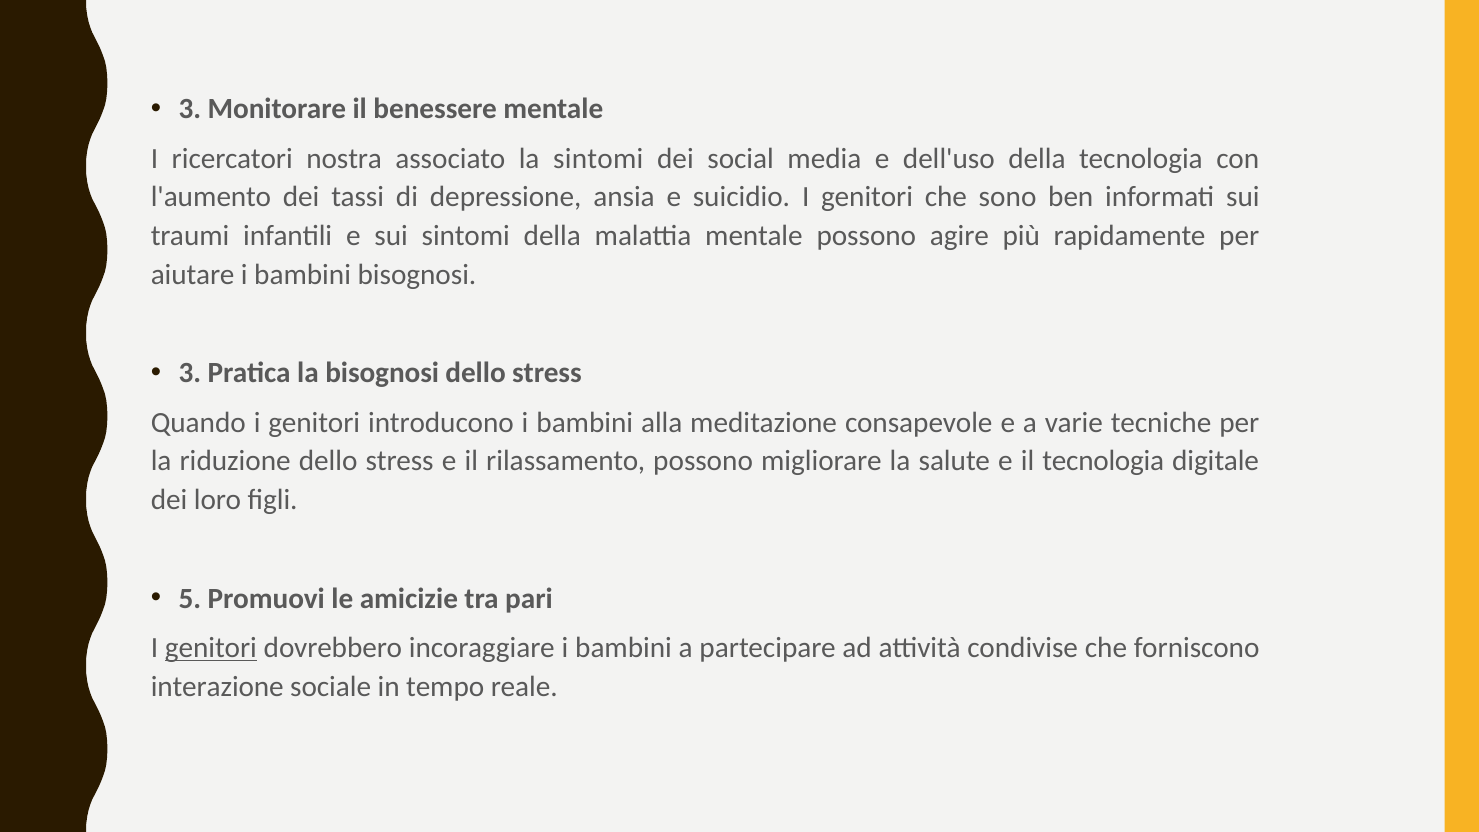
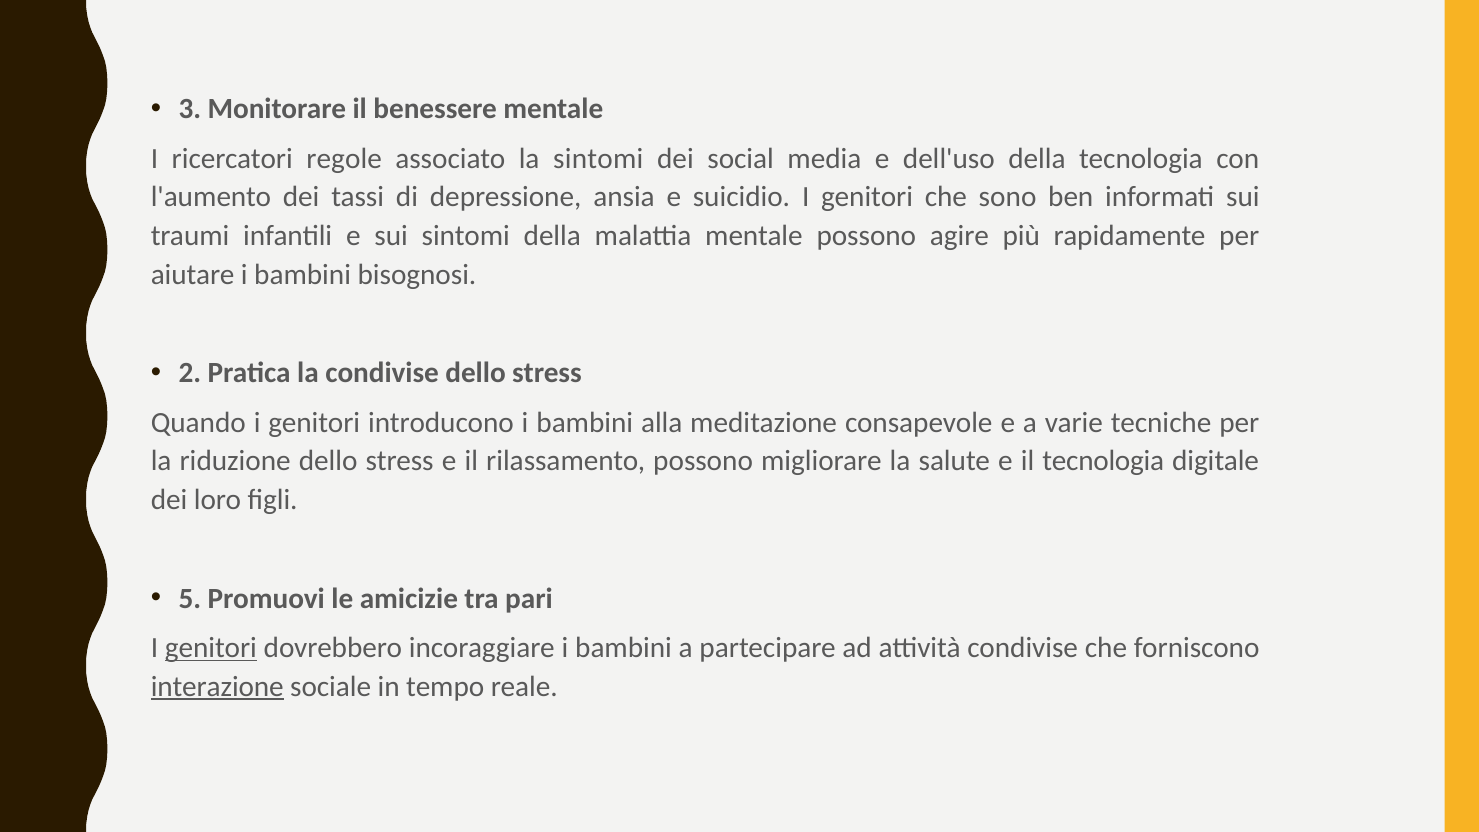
nostra: nostra -> regole (344, 159)
3: 3 -> 2 (190, 373)
la bisognosi: bisognosi -> condivise (382, 373)
interazione underline: none -> present (217, 687)
